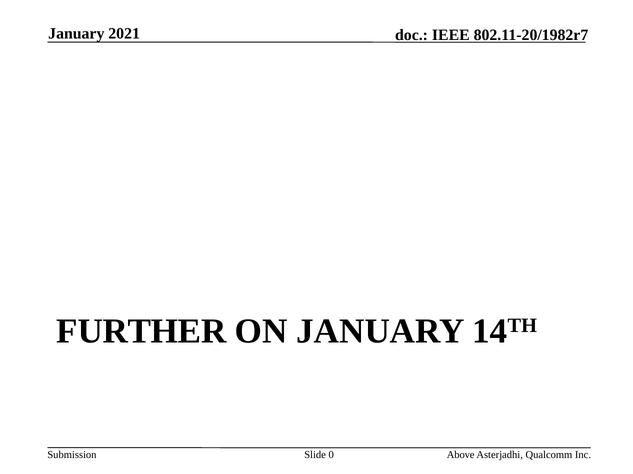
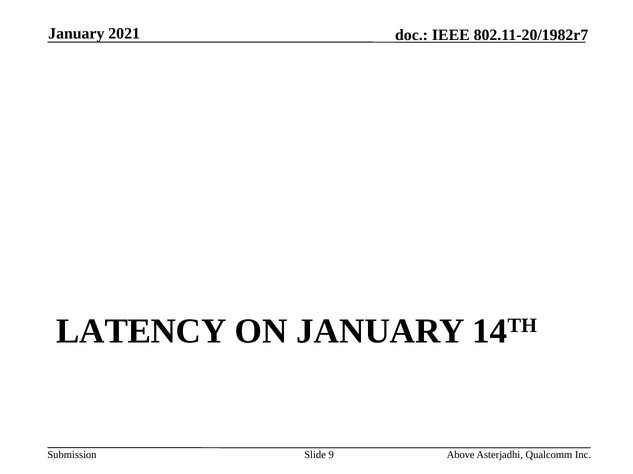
FURTHER: FURTHER -> LATENCY (141, 332)
0: 0 -> 9 (331, 455)
